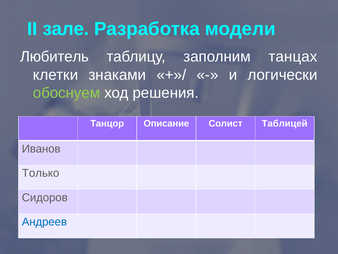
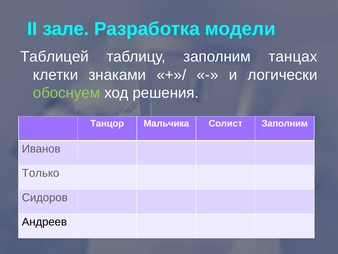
Любитель: Любитель -> Таблицей (55, 57)
Описание: Описание -> Мальчика (166, 123)
Солист Таблицей: Таблицей -> Заполним (285, 123)
Андреев colour: blue -> black (44, 221)
